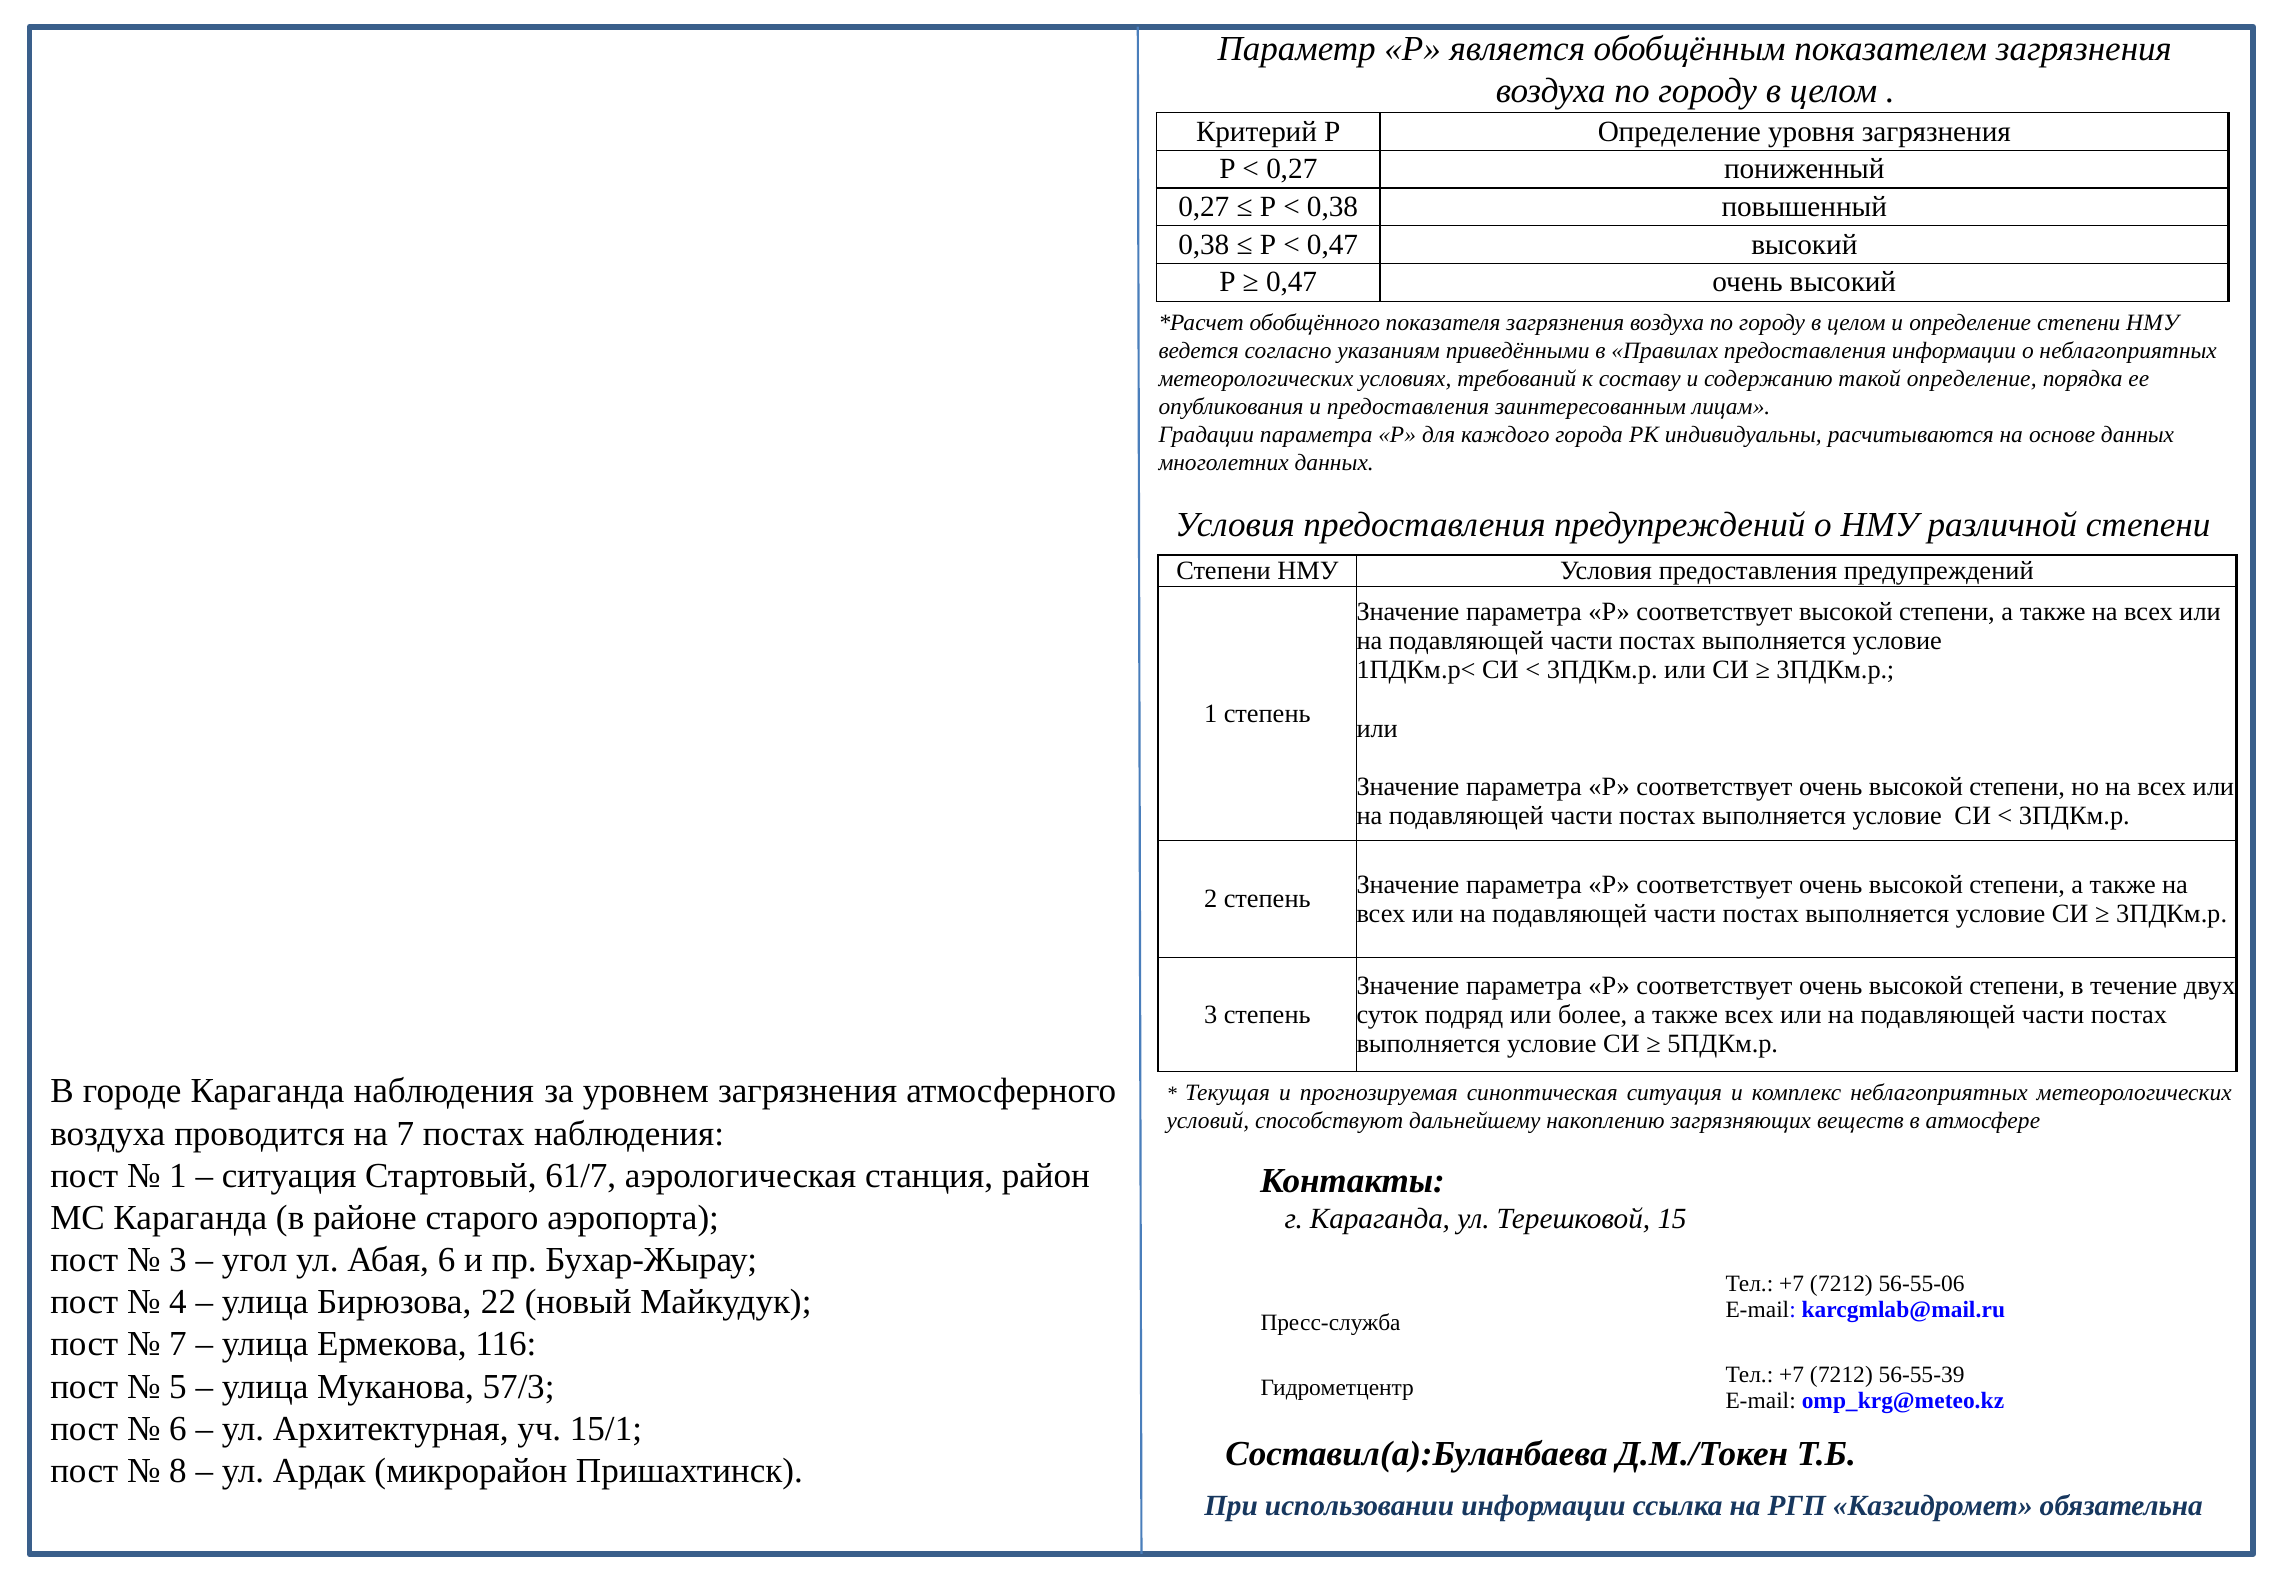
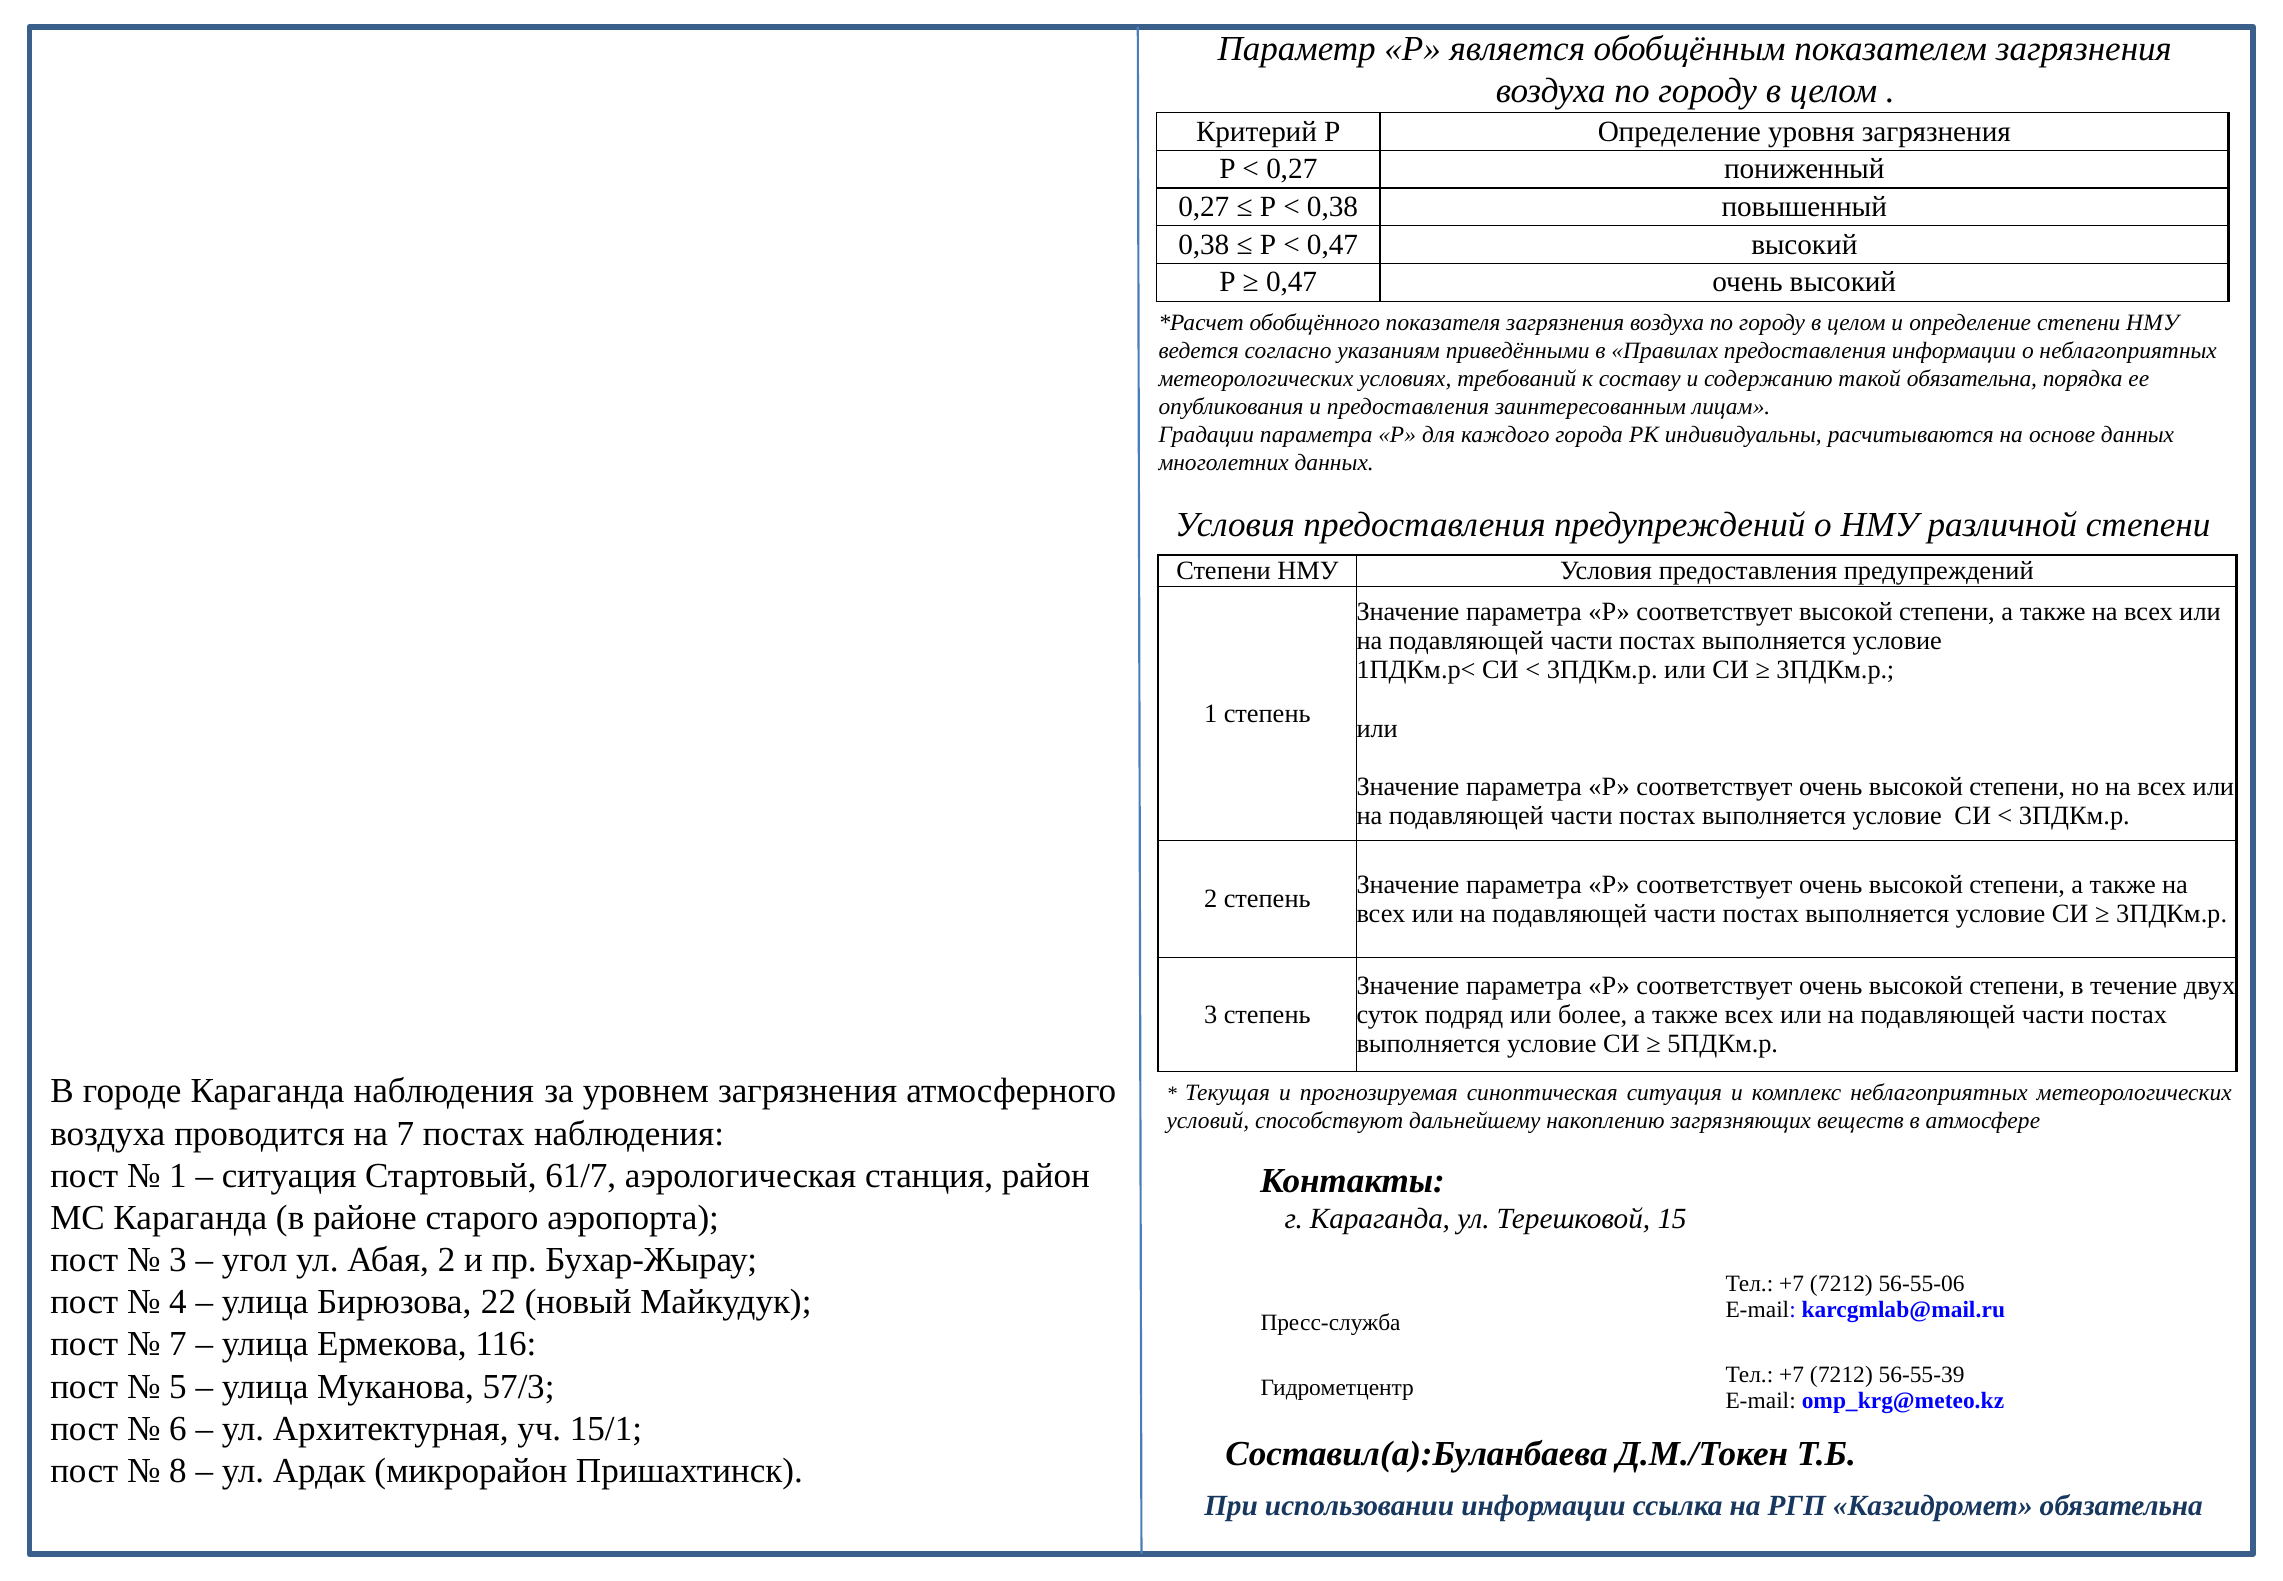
такой определение: определение -> обязательна (1972, 379)
Абая 6: 6 -> 2 (447, 1260)
